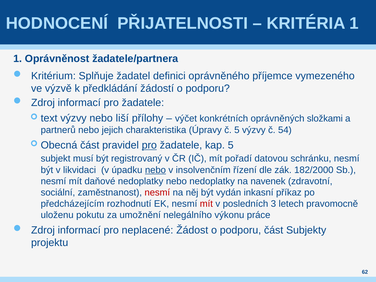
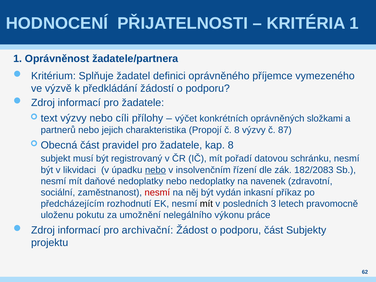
liší: liší -> cíli (122, 118)
Úpravy: Úpravy -> Propojí (205, 130)
č 5: 5 -> 8 (237, 130)
54: 54 -> 87 (285, 130)
pro underline: present -> none (149, 145)
kap 5: 5 -> 8 (231, 145)
182/2000: 182/2000 -> 182/2083 (314, 170)
mít colour: red -> black (206, 204)
neplacené: neplacené -> archivační (147, 230)
